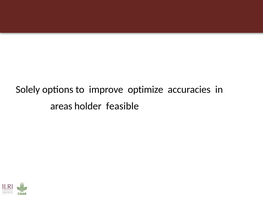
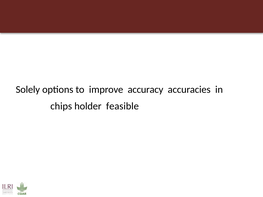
optimize: optimize -> accuracy (145, 90)
areas: areas -> chips (61, 106)
